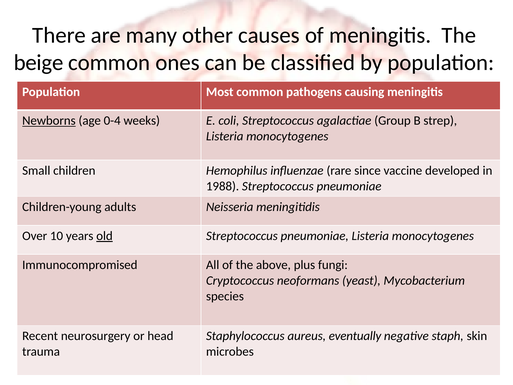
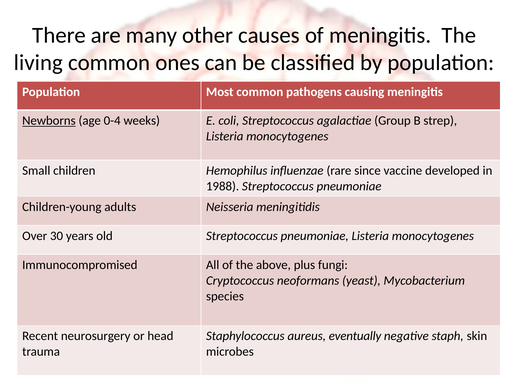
beige: beige -> living (38, 63)
10: 10 -> 30 (57, 236)
old underline: present -> none (104, 236)
